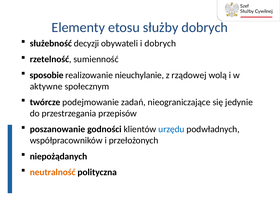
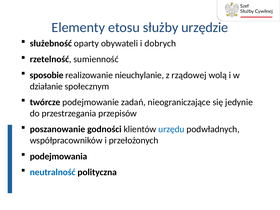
służby dobrych: dobrych -> urzędzie (205, 28)
decyzji: decyzji -> oparty (86, 43)
aktywne: aktywne -> działanie (46, 86)
niepożądanych: niepożądanych -> podejmowania (58, 156)
neutralność colour: orange -> blue (53, 172)
